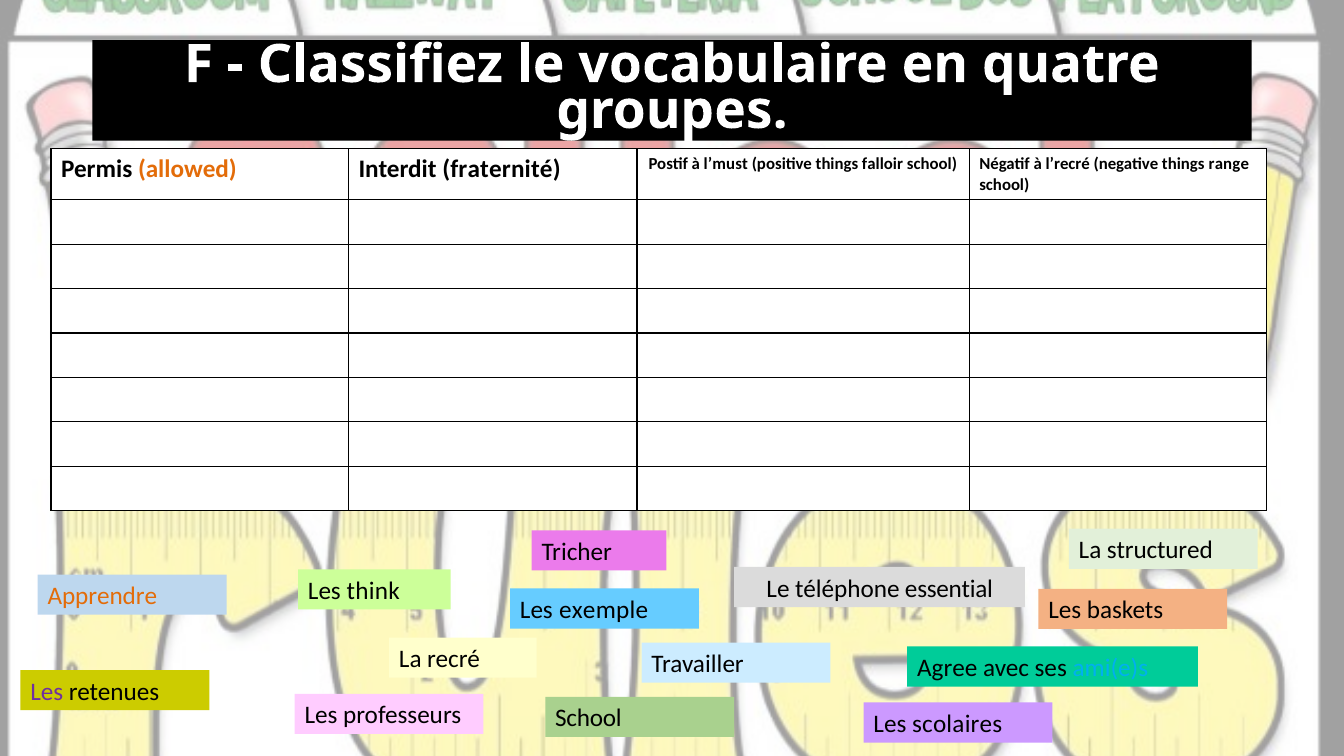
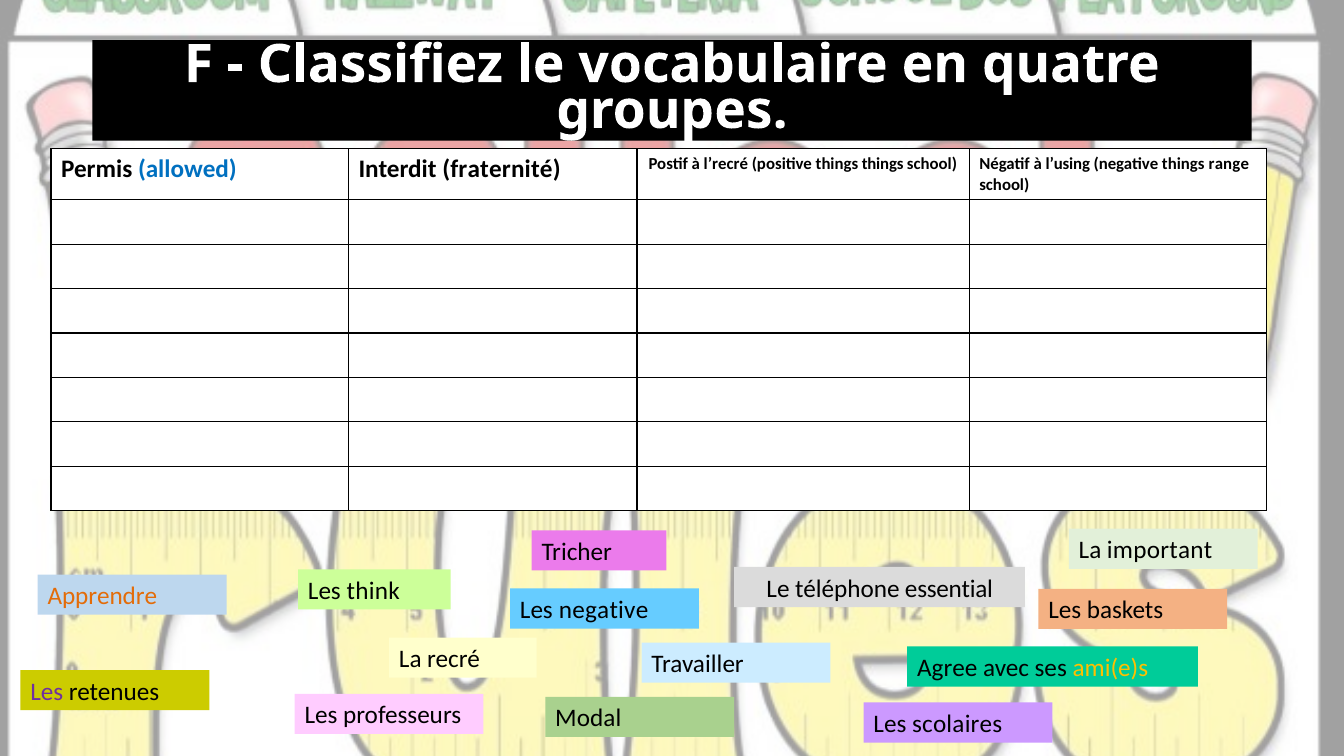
allowed colour: orange -> blue (187, 169)
l’must: l’must -> l’recré (726, 164)
things falloir: falloir -> things (883, 164)
l’recré: l’recré -> l’using (1068, 164)
structured: structured -> important (1160, 550)
Les exemple: exemple -> negative (604, 610)
ami(e)s colour: light blue -> yellow (1110, 668)
professeurs School: School -> Modal (588, 719)
